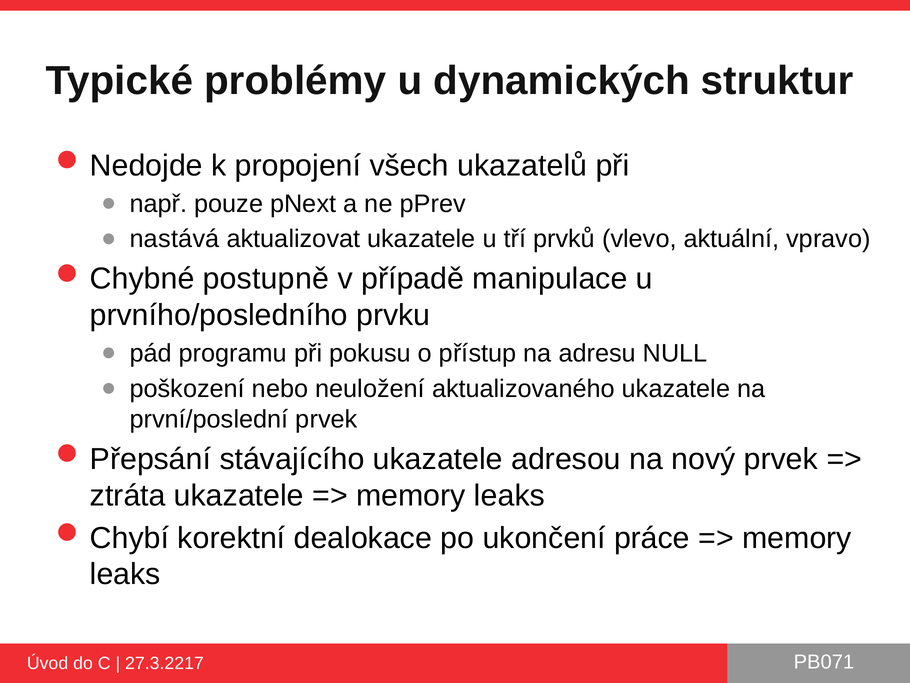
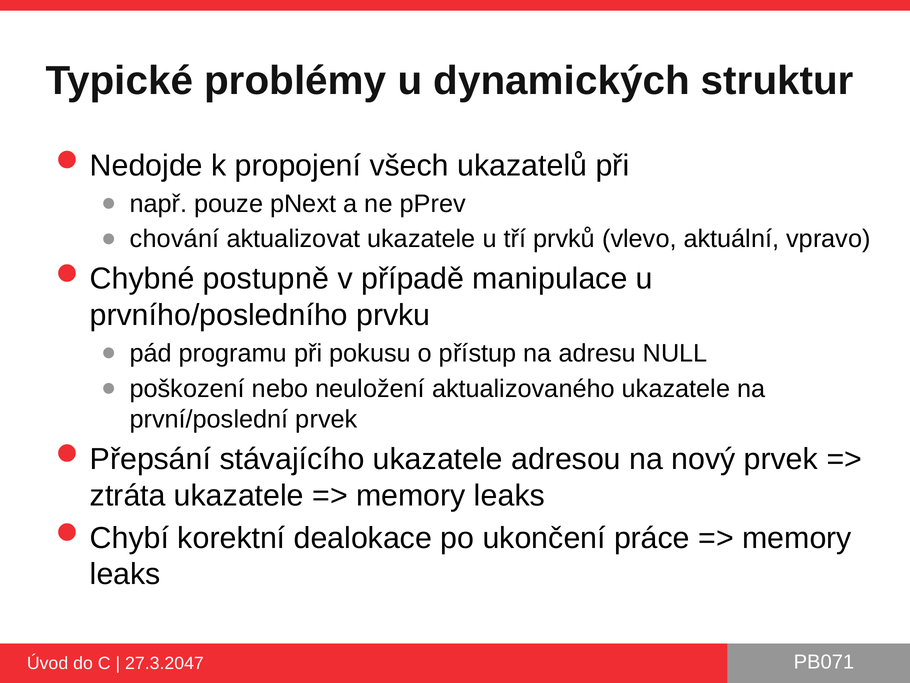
nastává: nastává -> chování (175, 239)
27.3.2217: 27.3.2217 -> 27.3.2047 (164, 663)
